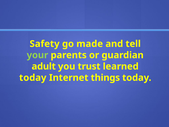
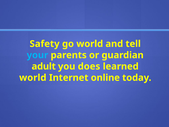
go made: made -> world (90, 44)
your colour: light green -> light blue (37, 55)
trust: trust -> does (89, 66)
today: today -> world (33, 78)
things: things -> online (105, 78)
